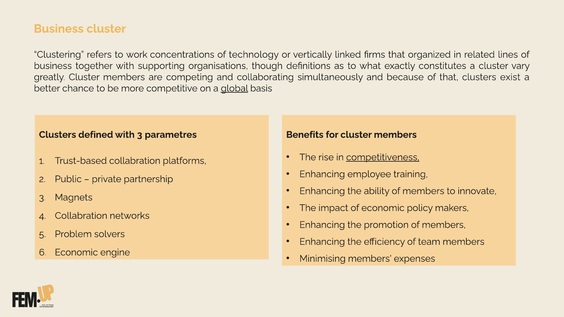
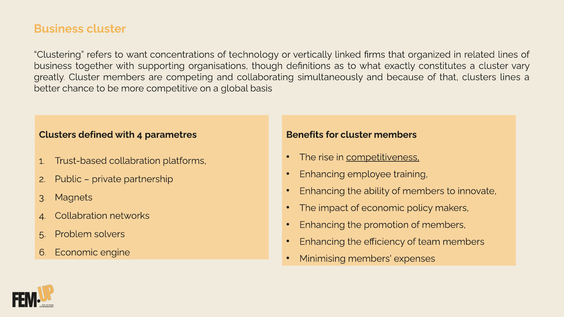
work: work -> want (137, 55)
clusters exist: exist -> lines (510, 77)
global underline: present -> none (234, 88)
with 3: 3 -> 4 (140, 135)
